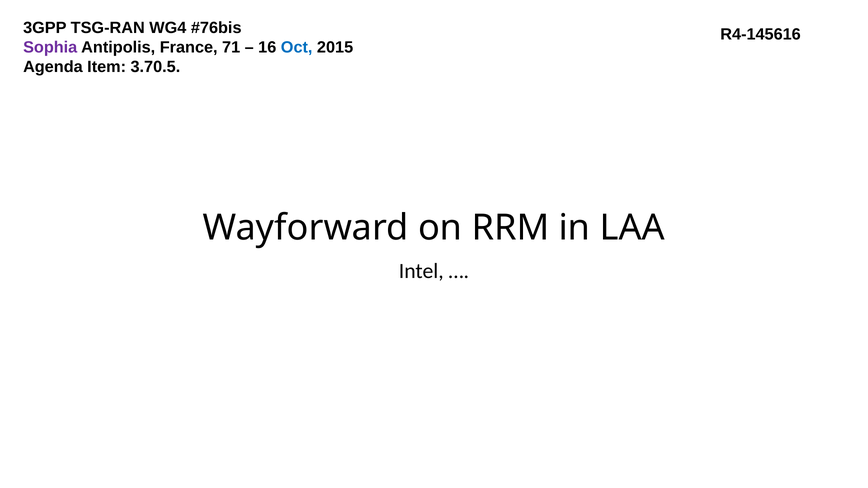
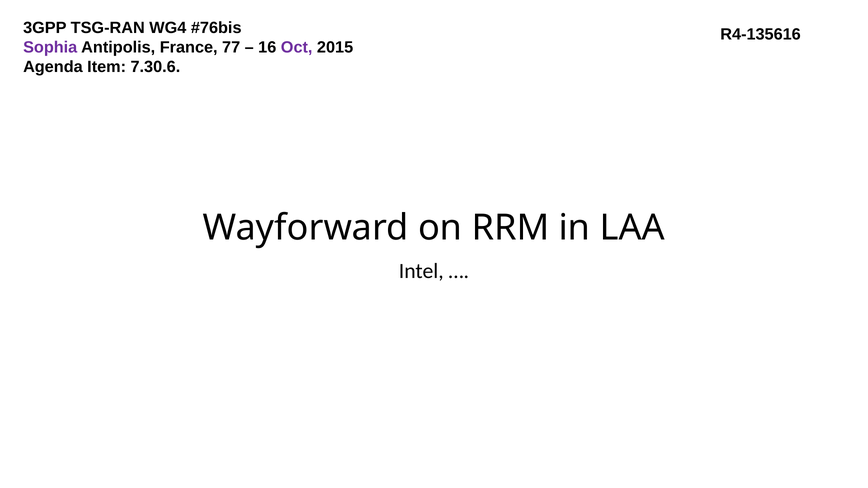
R4-145616: R4-145616 -> R4-135616 (761, 34)
71: 71 -> 77 (231, 47)
Oct colour: blue -> purple (297, 47)
3.70.5: 3.70.5 -> 7.30.6 (155, 67)
